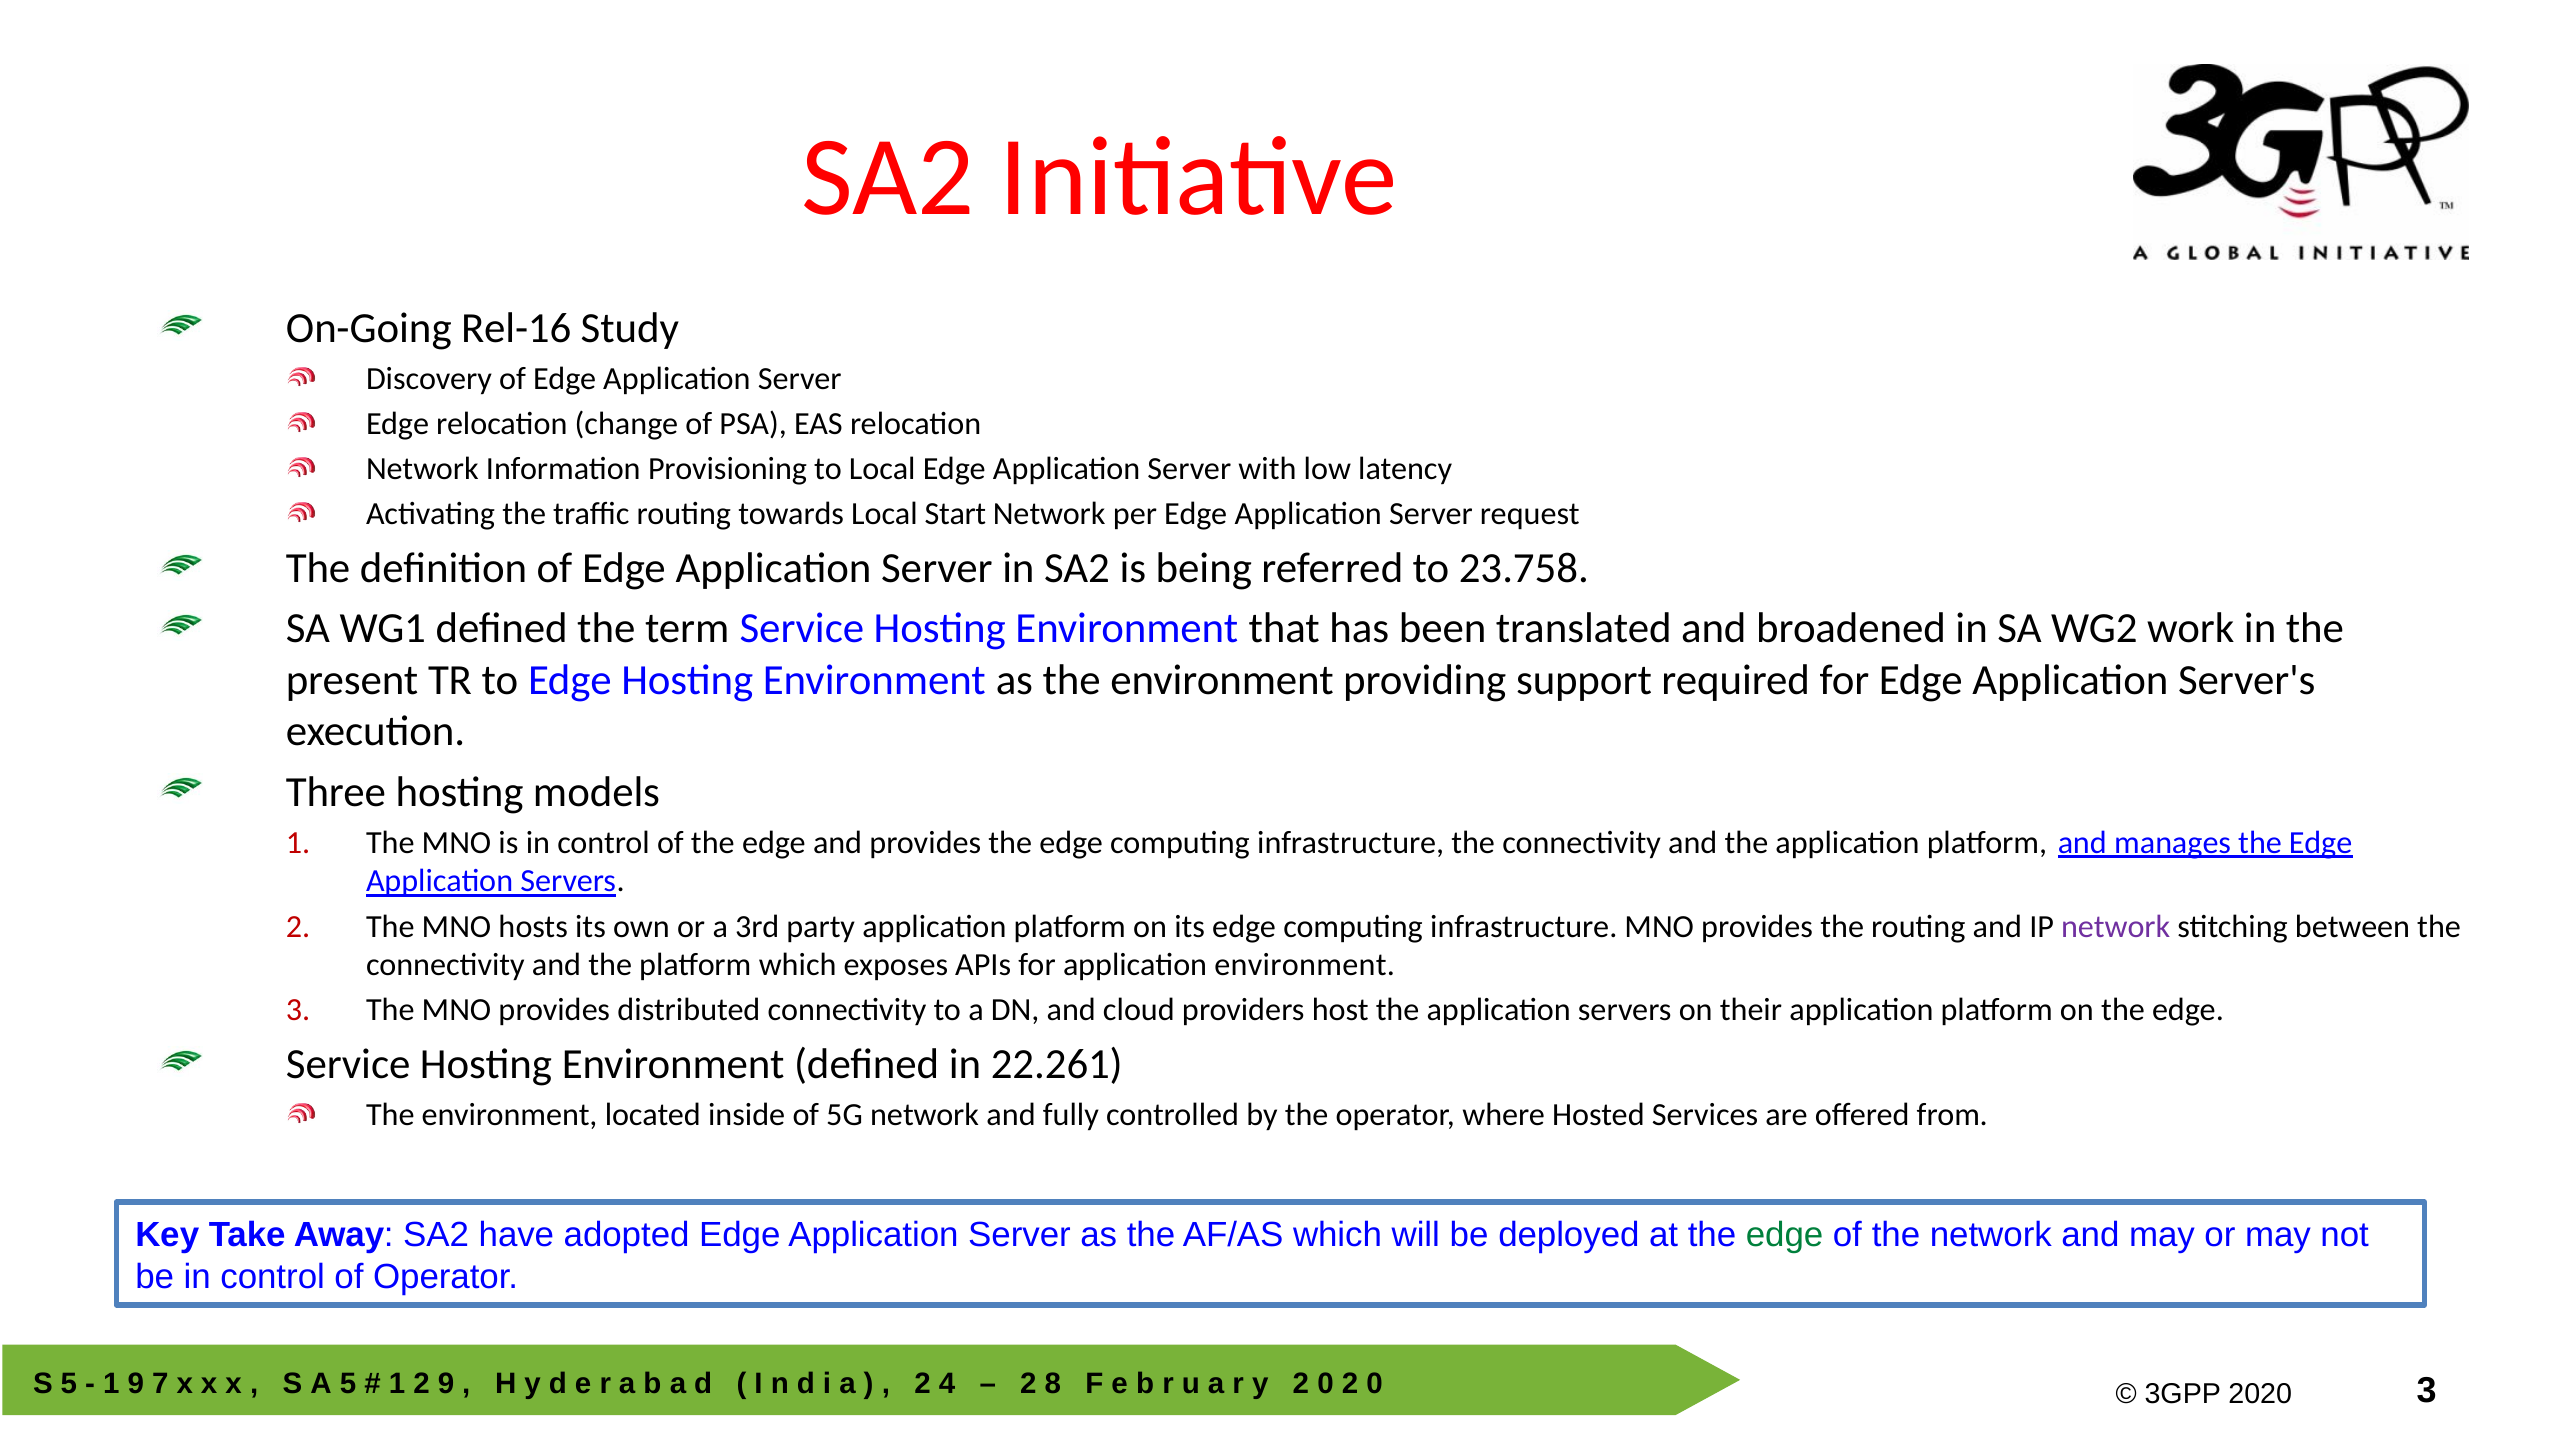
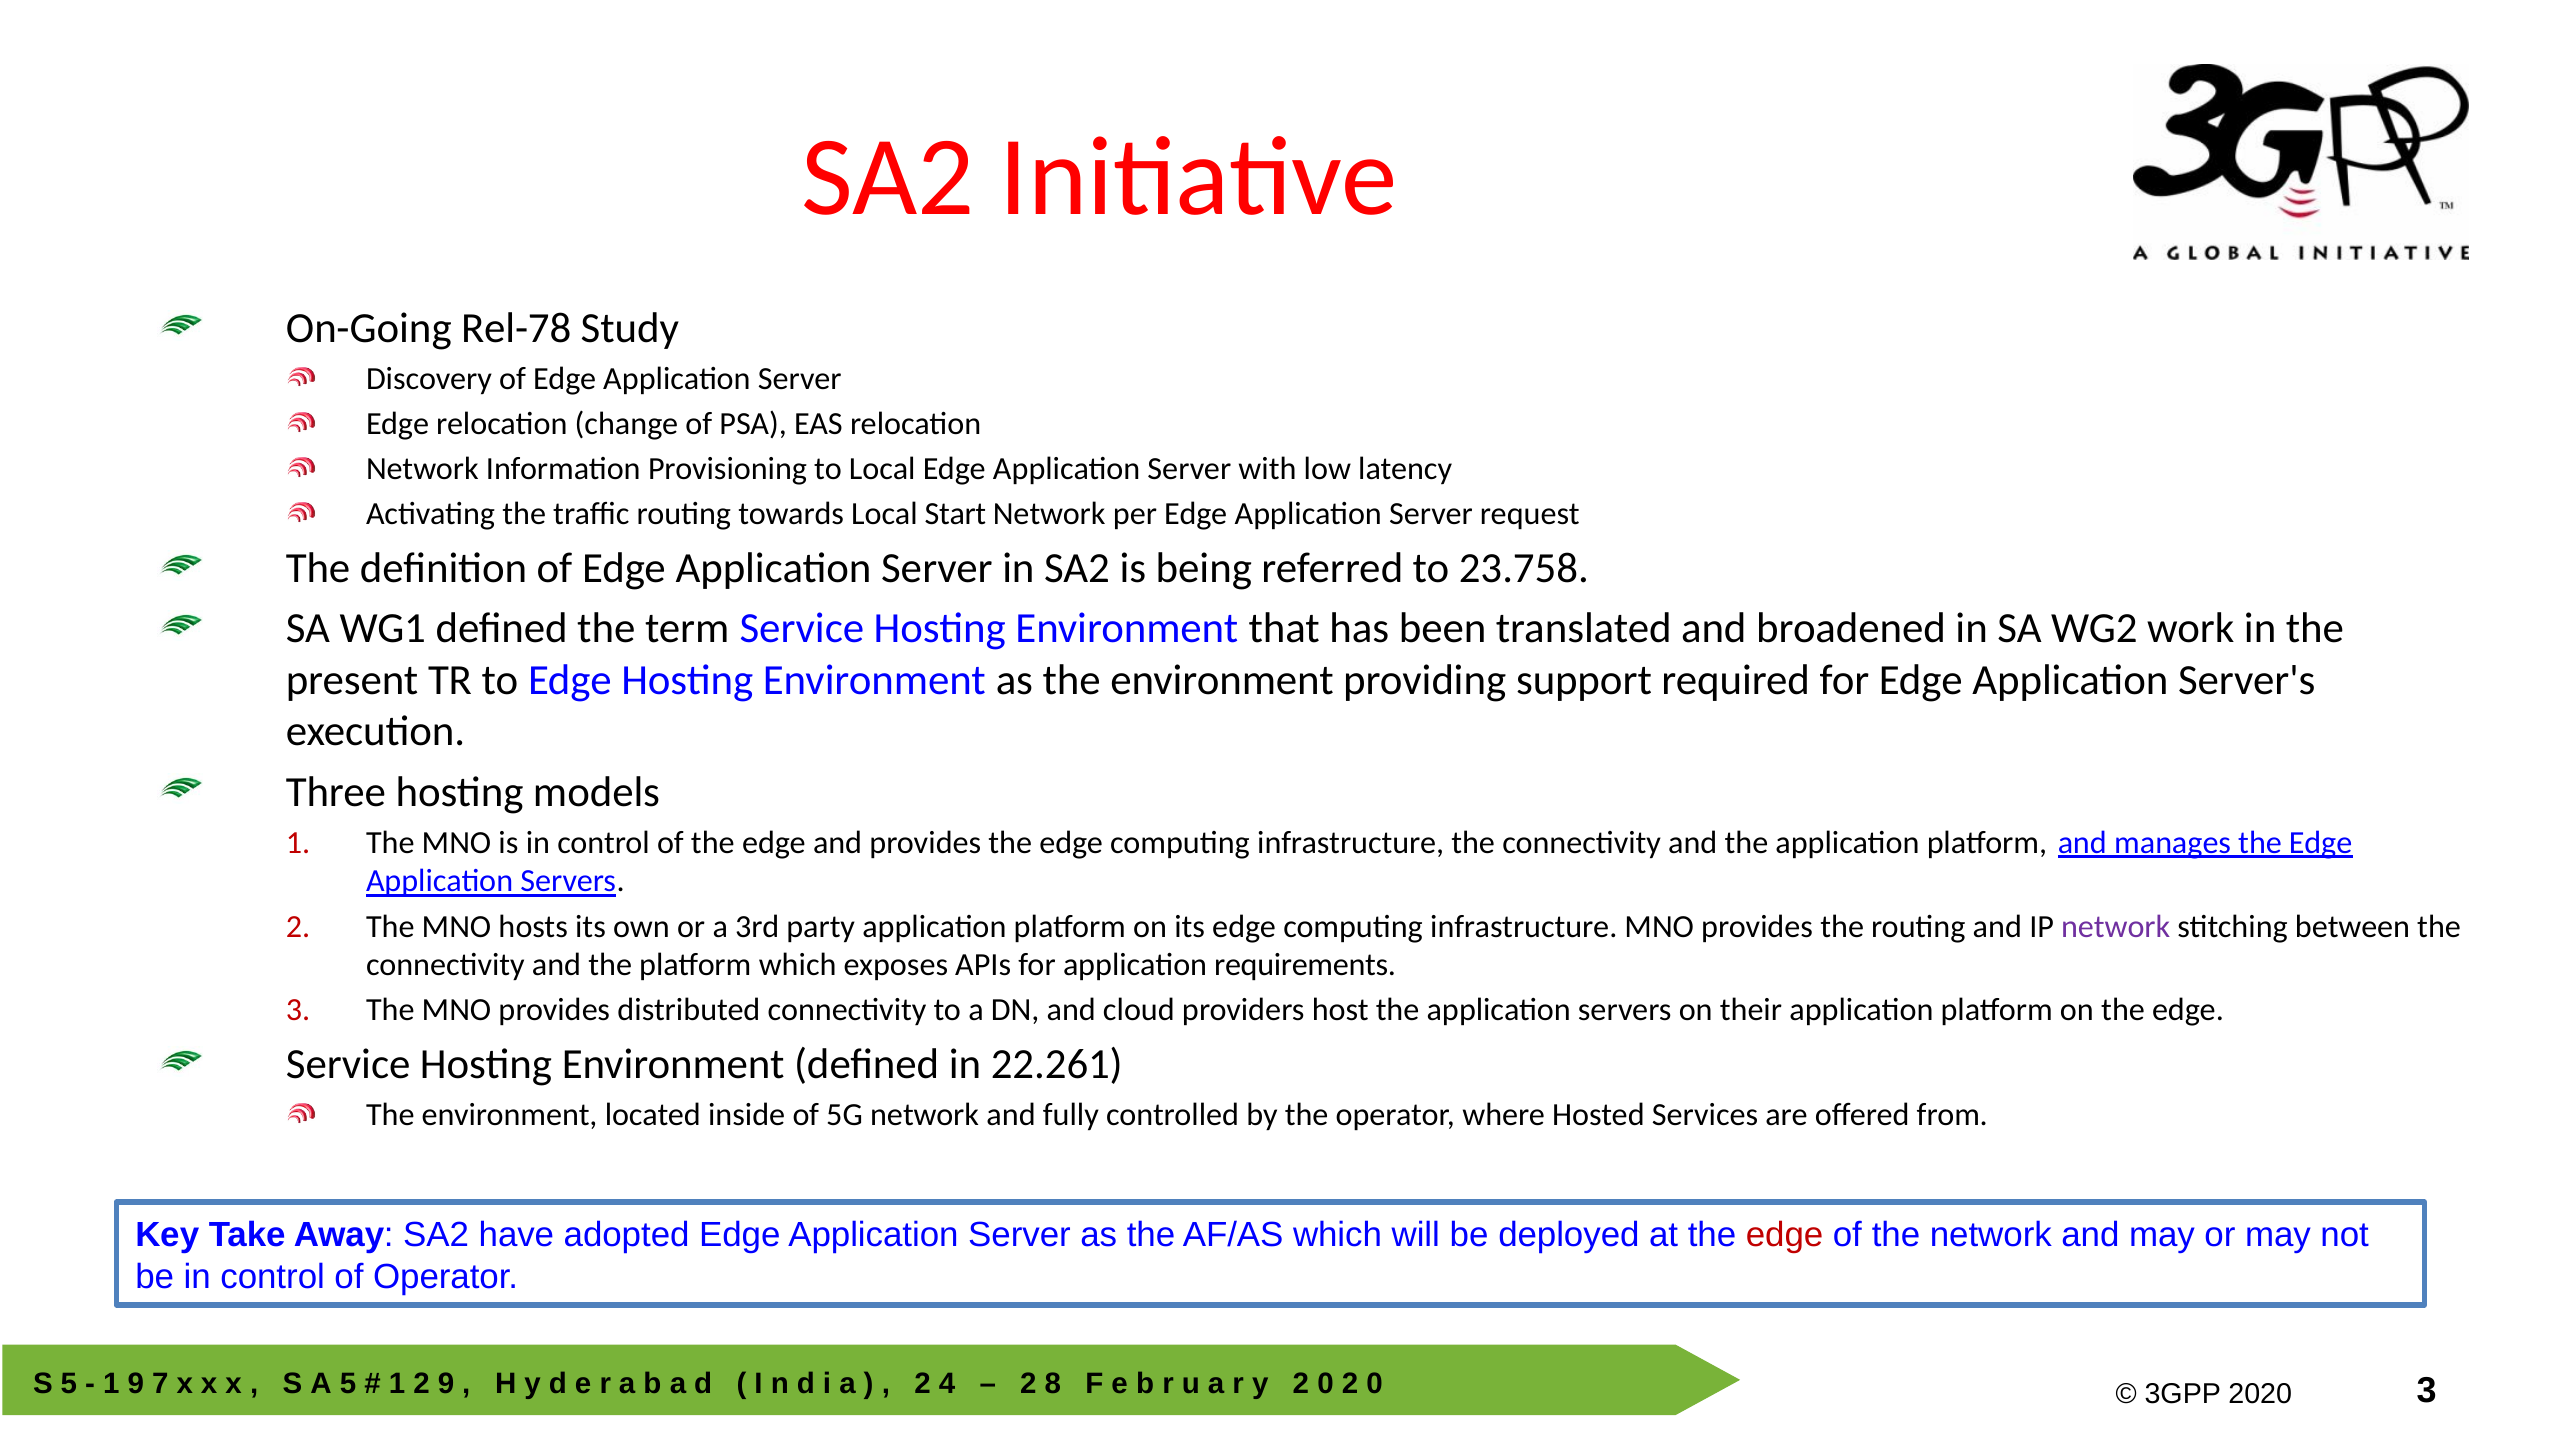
Rel-16: Rel-16 -> Rel-78 (516, 328)
application environment: environment -> requirements (1305, 965)
edge colour: green -> red (1785, 1235)
